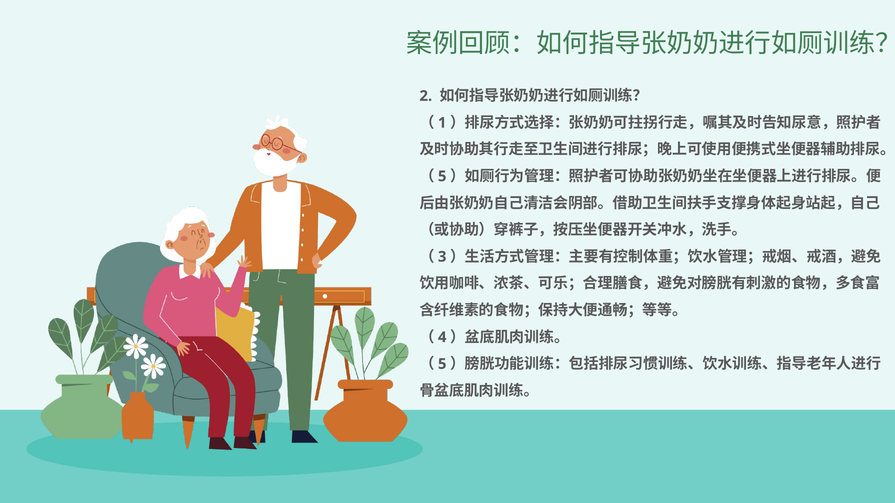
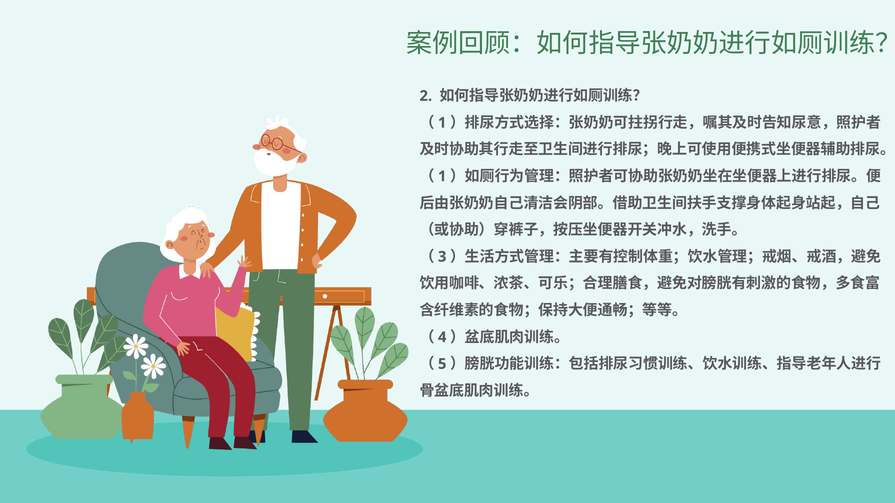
5: 5 -> 1 (442, 176)
